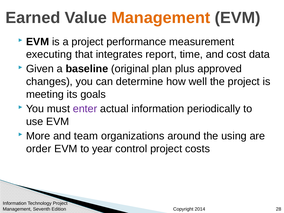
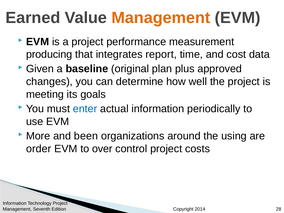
executing: executing -> producing (49, 54)
enter colour: purple -> blue (85, 109)
team: team -> been (86, 136)
year: year -> over (102, 149)
